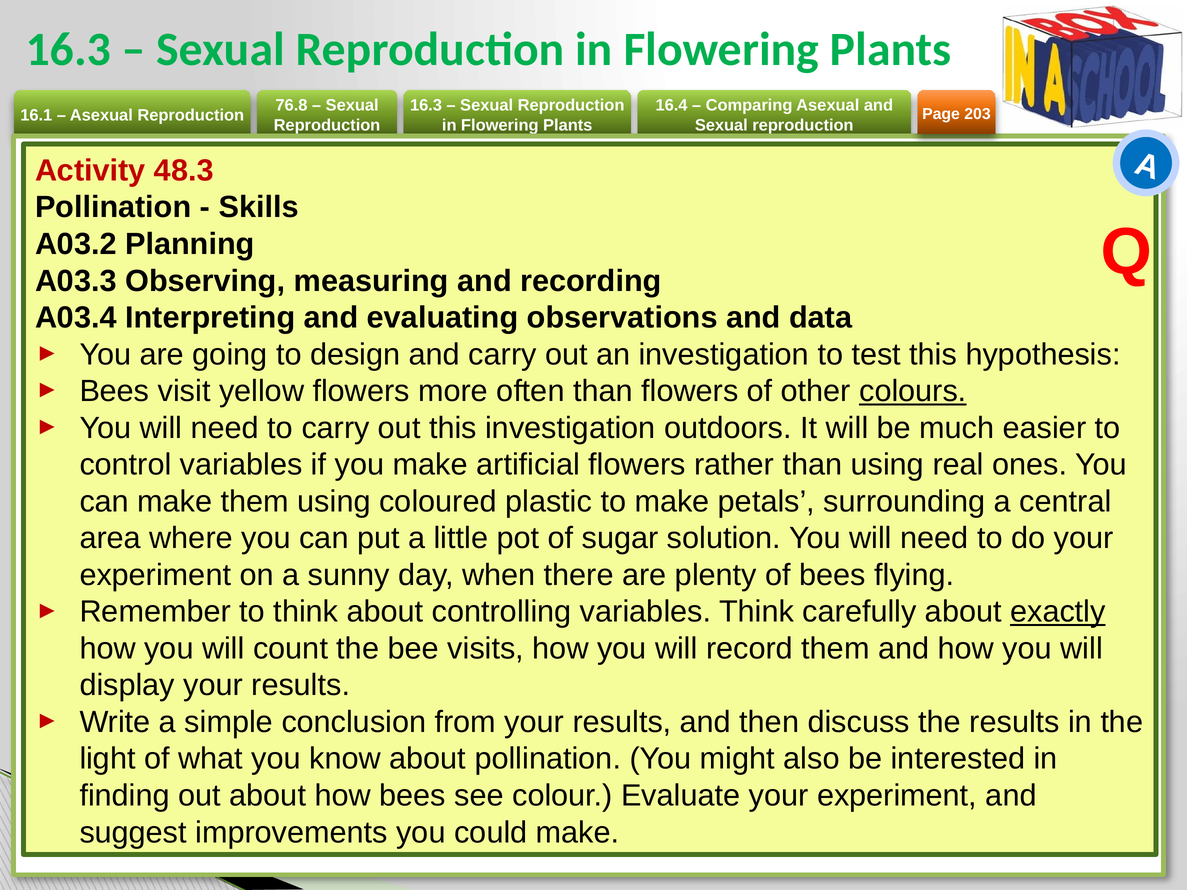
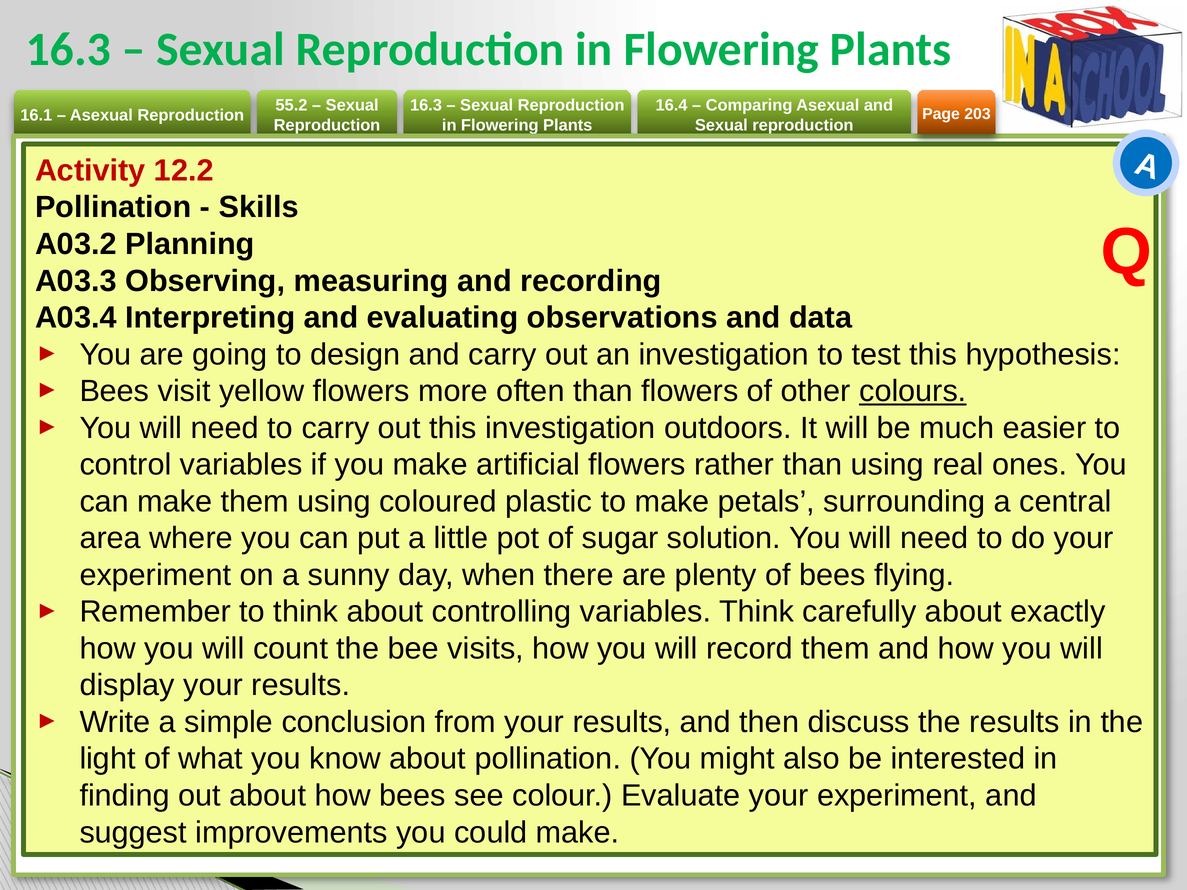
76.8: 76.8 -> 55.2 (291, 105)
48.3: 48.3 -> 12.2 (184, 171)
exactly underline: present -> none (1058, 612)
